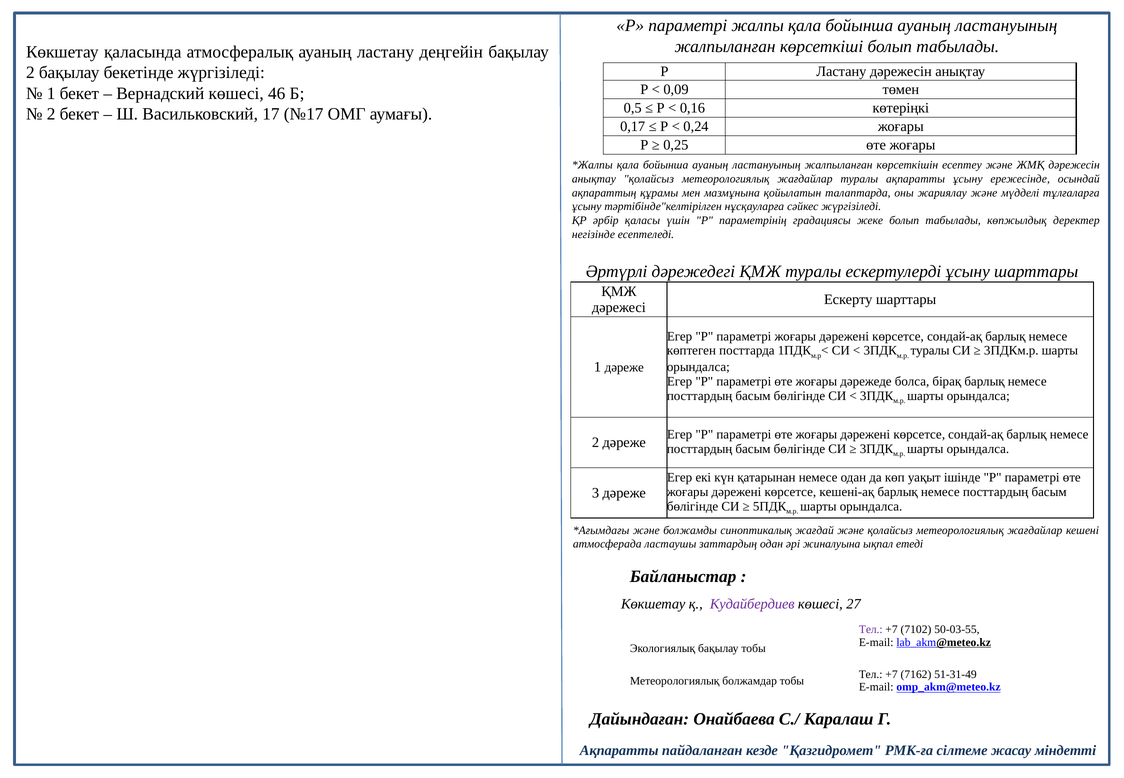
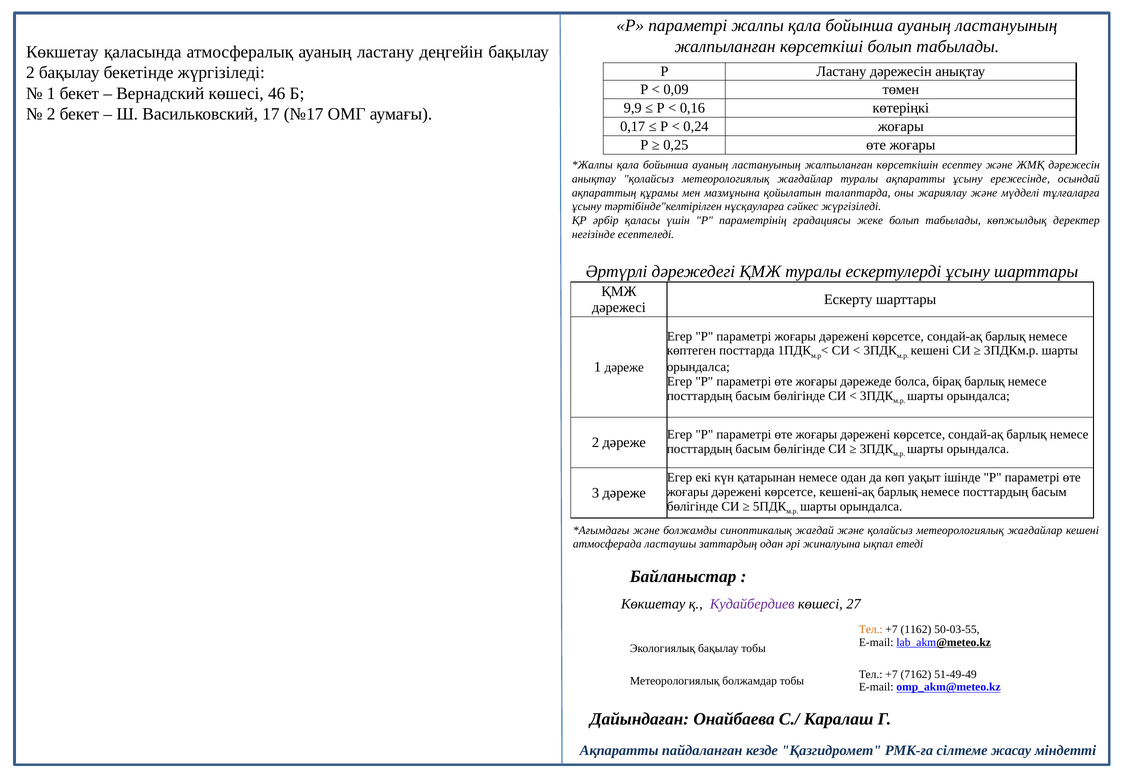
0,5: 0,5 -> 9,9 (633, 108)
туралы: туралы -> кешені (930, 351)
Тел colour: purple -> orange (871, 630)
7102: 7102 -> 1162 (916, 630)
51-31-49: 51-31-49 -> 51-49-49 (956, 675)
